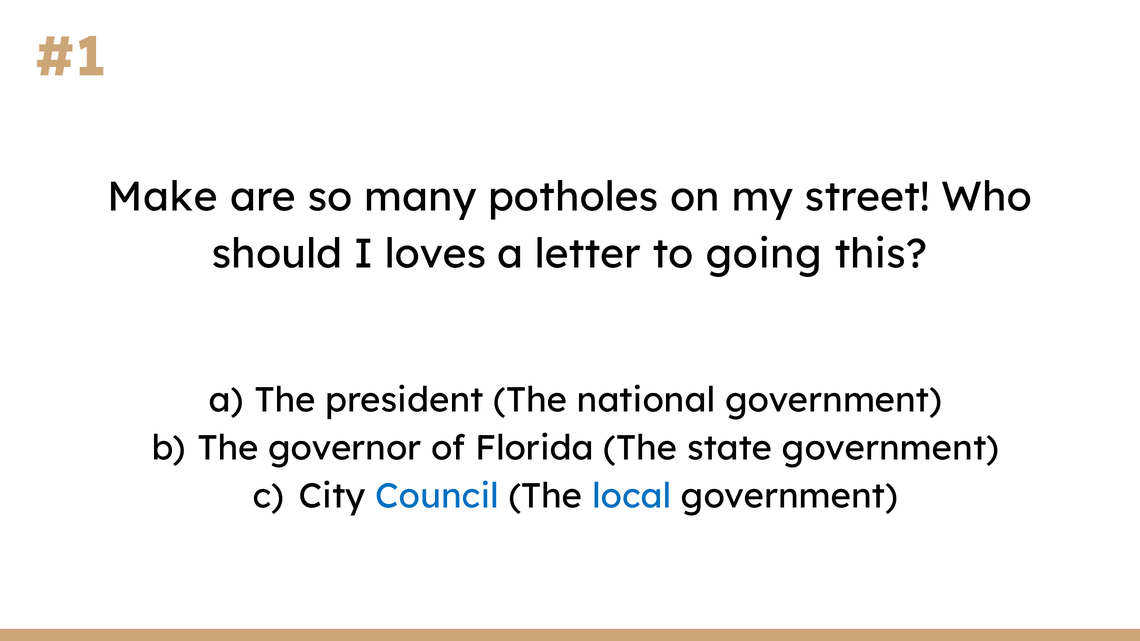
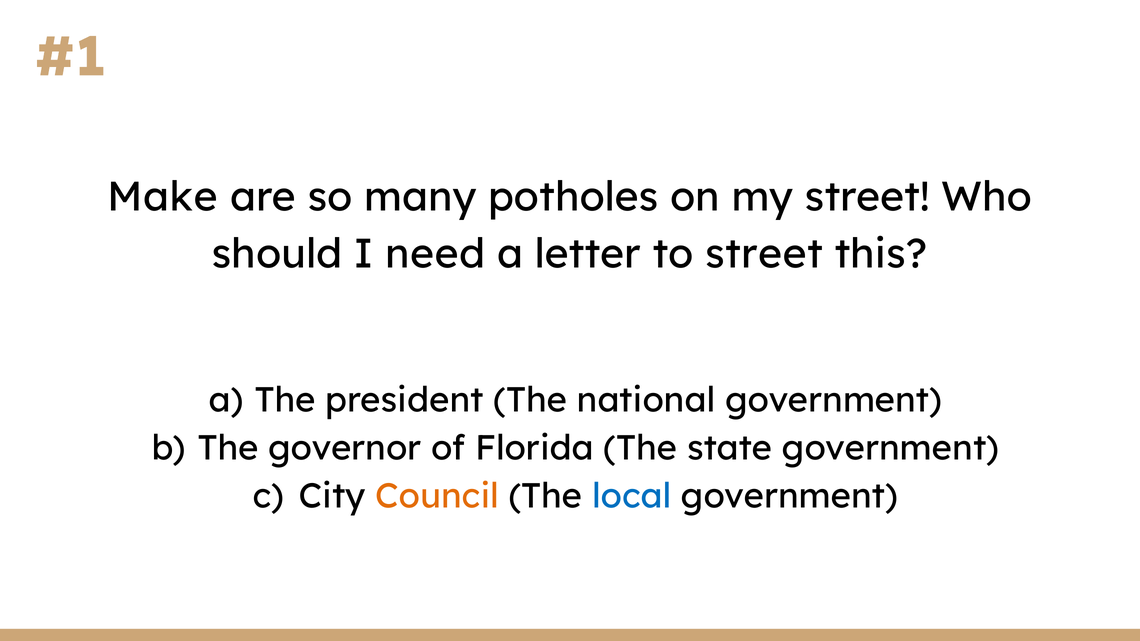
loves: loves -> need (435, 254)
to going: going -> street (764, 254)
Council colour: blue -> orange (437, 497)
